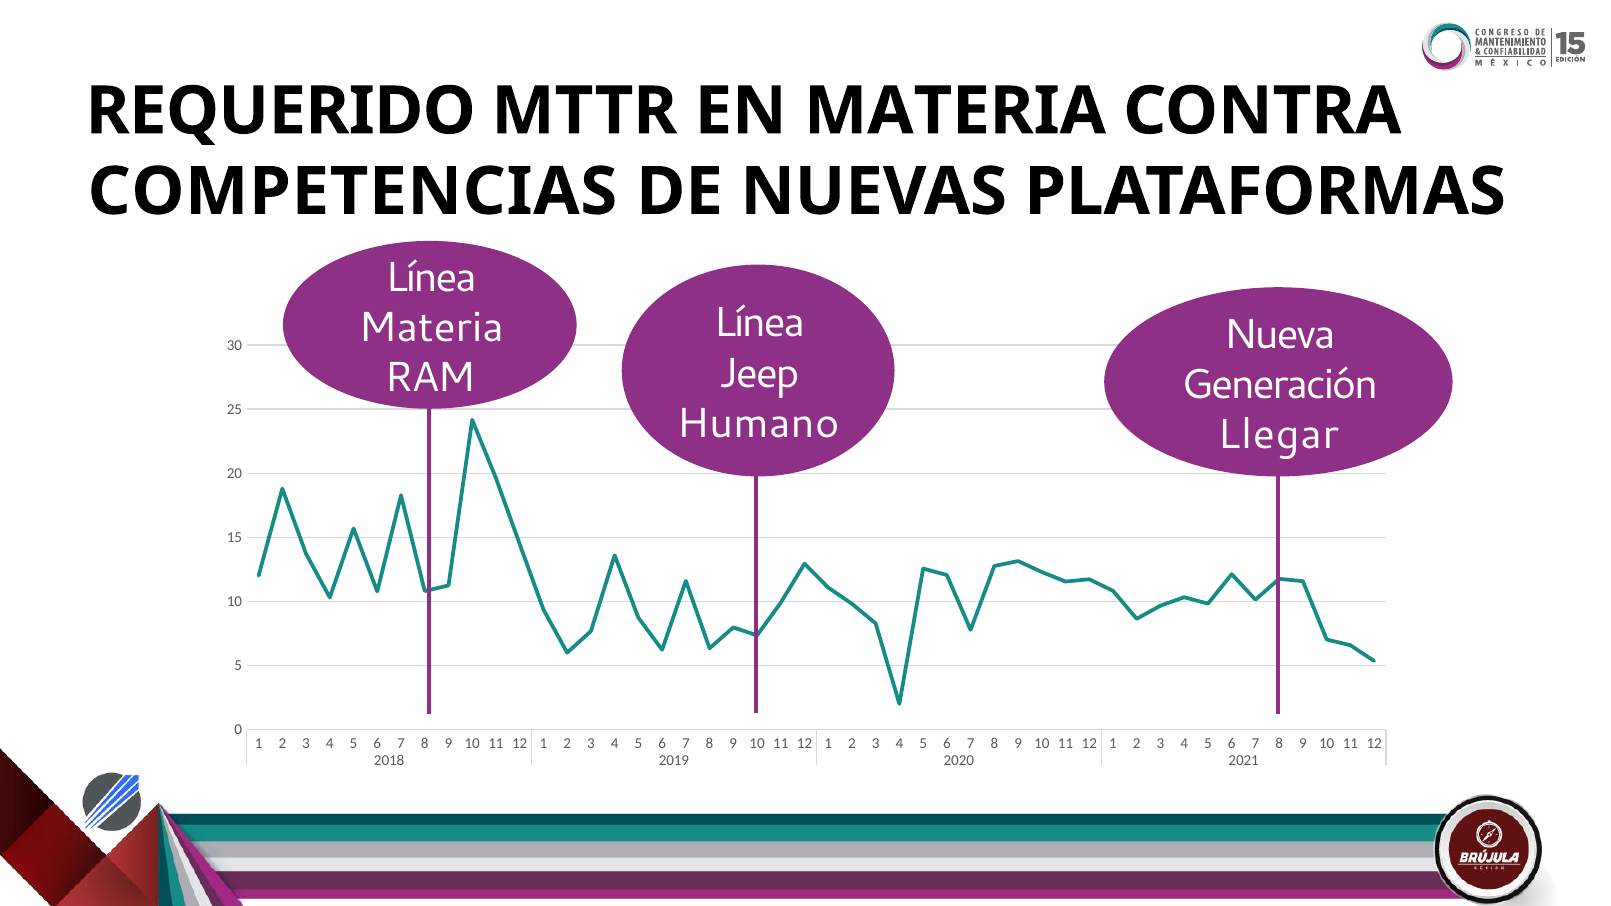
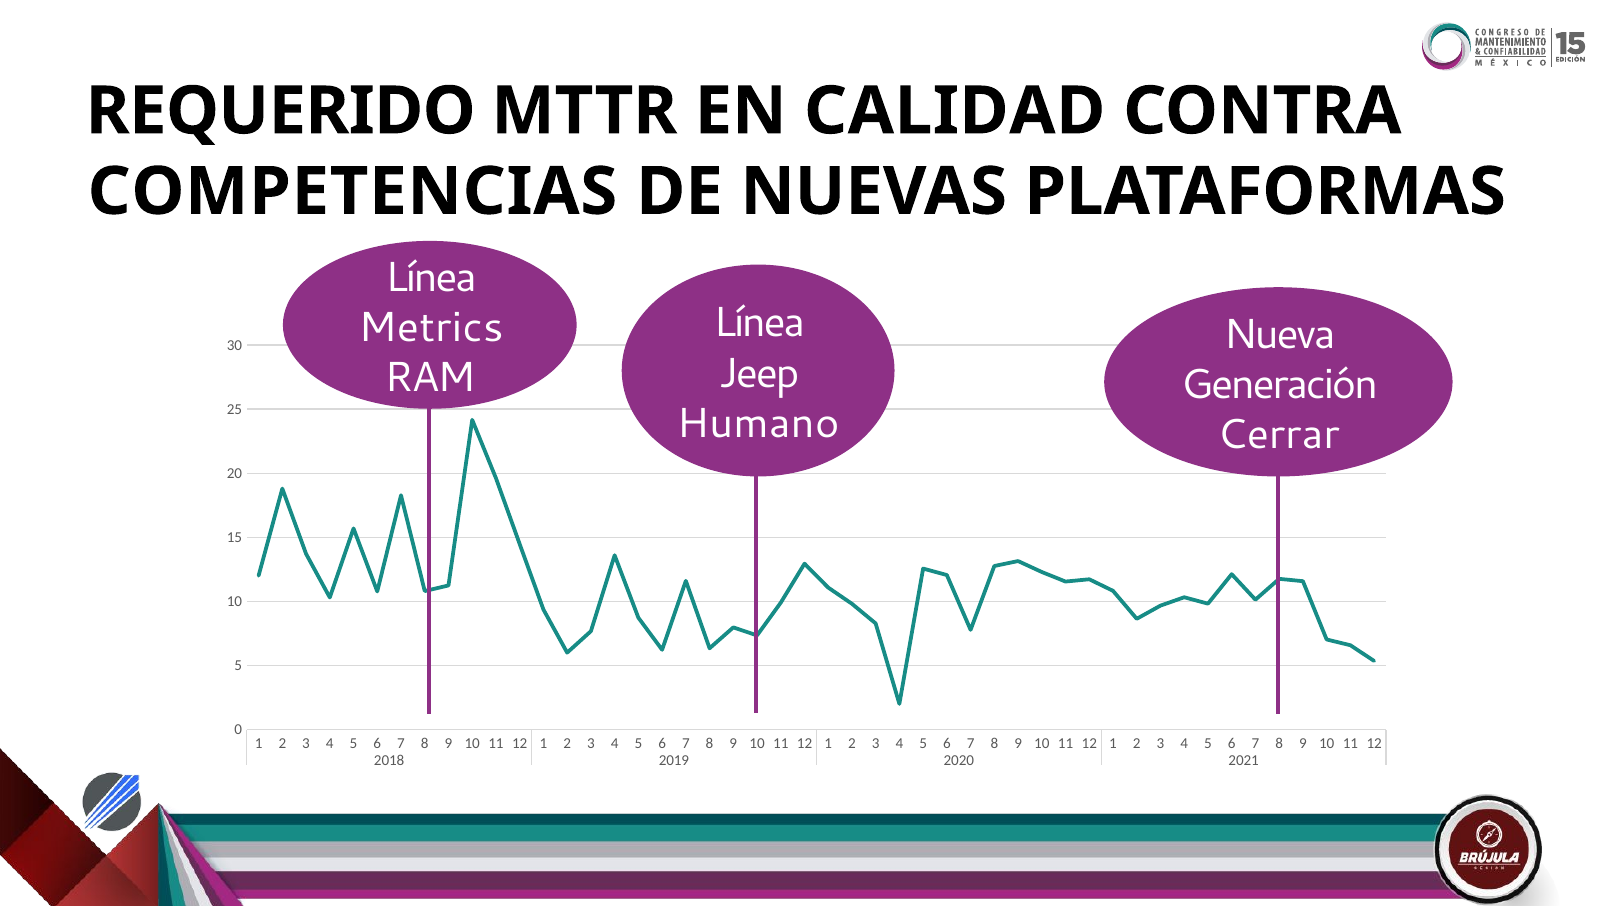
EN MATERIA: MATERIA -> CALIDAD (955, 111)
Materia: Materia -> Metrics (431, 328)
Llegar: Llegar -> Cerrar (1278, 435)
